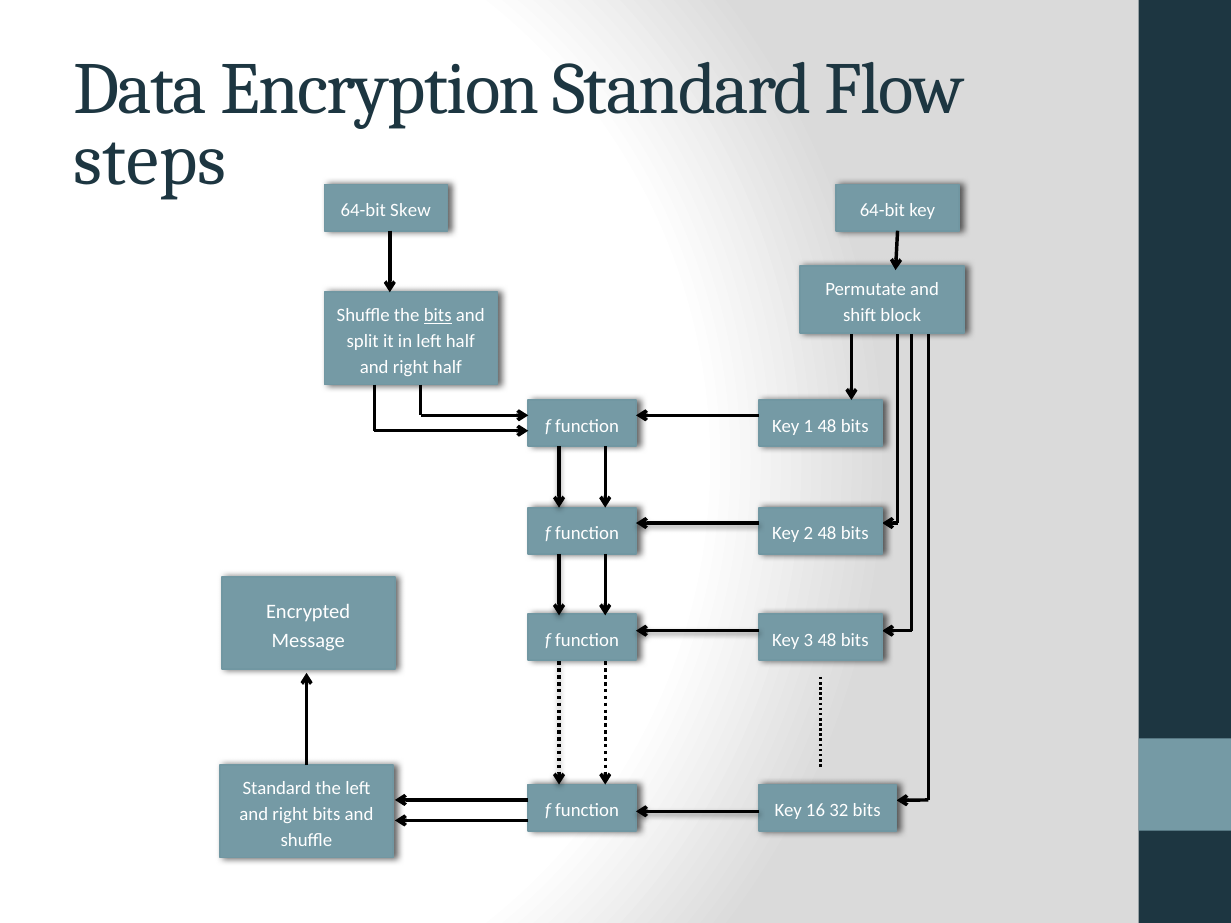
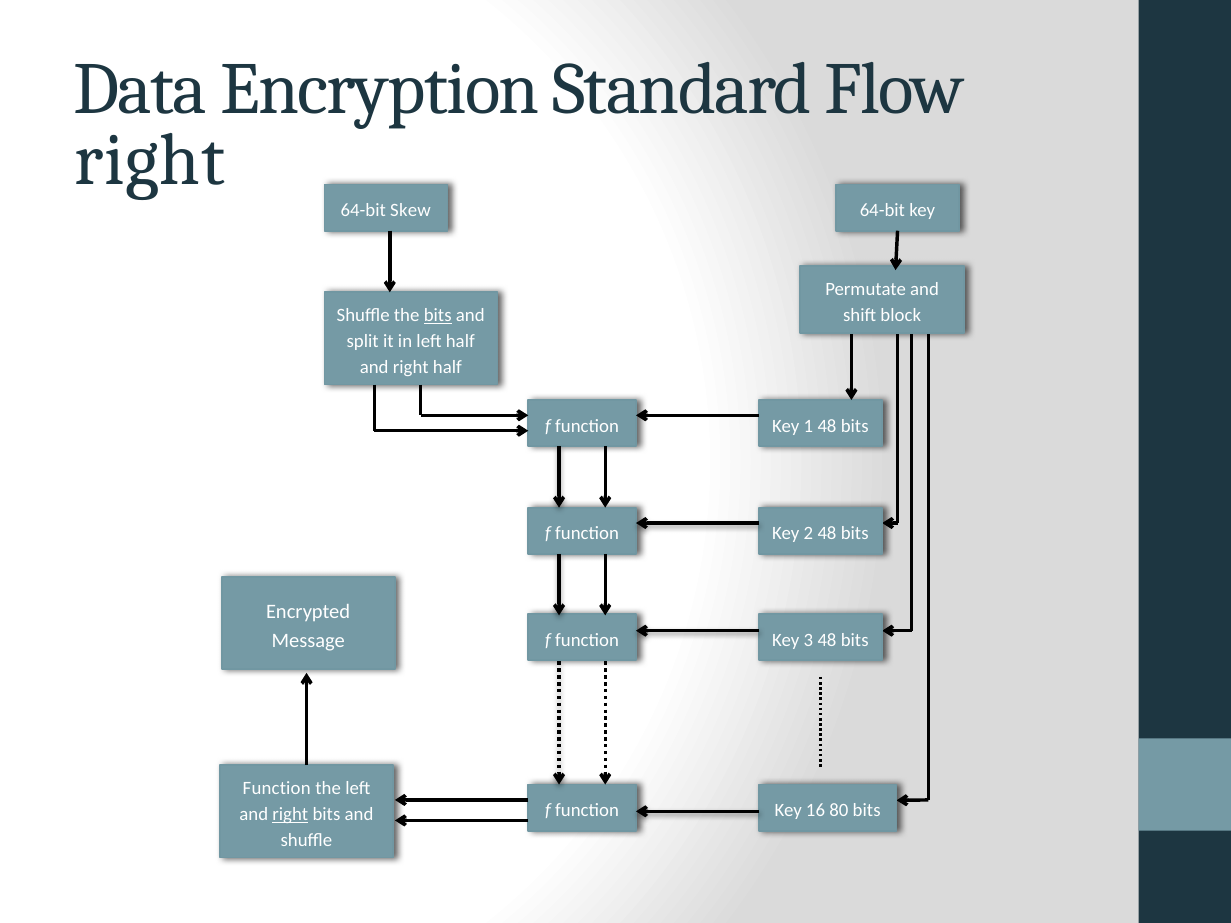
steps: steps -> right (150, 160)
Standard: Standard -> Function (277, 789)
32: 32 -> 80 (839, 811)
right underline: none -> present (290, 815)
